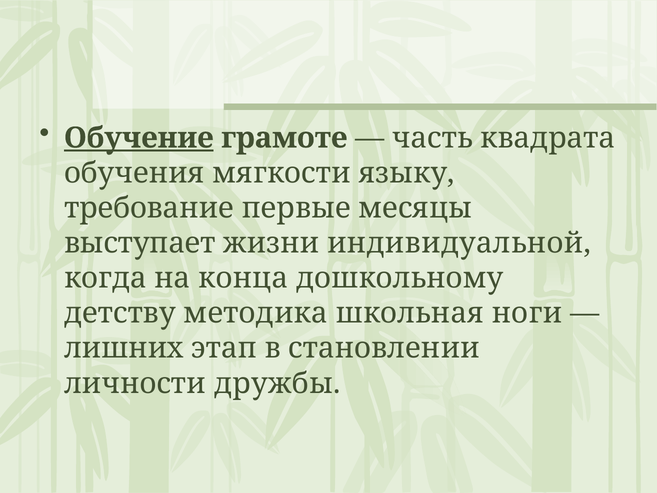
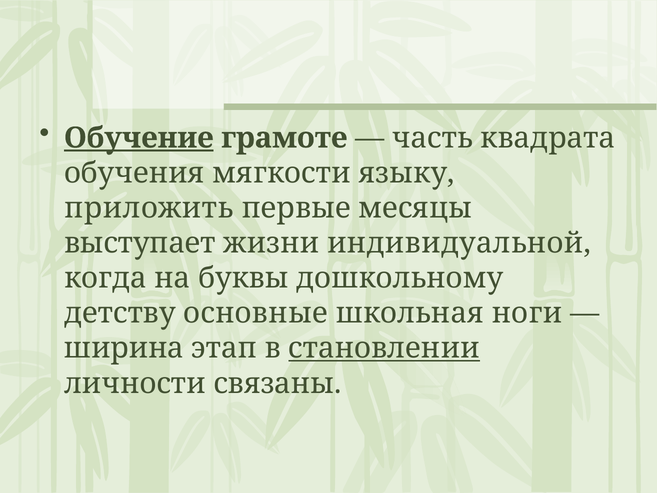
требование: требование -> приложить (149, 208)
конца: конца -> буквы (243, 278)
методика: методика -> основные (256, 313)
лишних: лишних -> ширина (124, 348)
становлении underline: none -> present (384, 348)
дружбы: дружбы -> связаны (278, 383)
